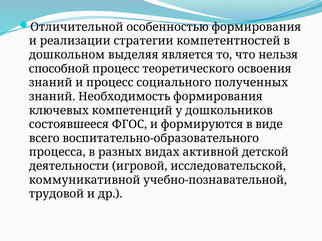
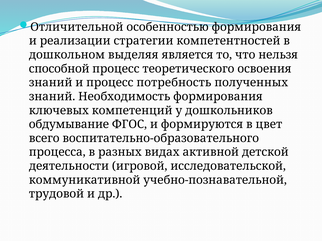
социального: социального -> потребность (174, 83)
состоявшееся: состоявшееся -> обдумывание (69, 125)
виде: виде -> цвет (269, 125)
